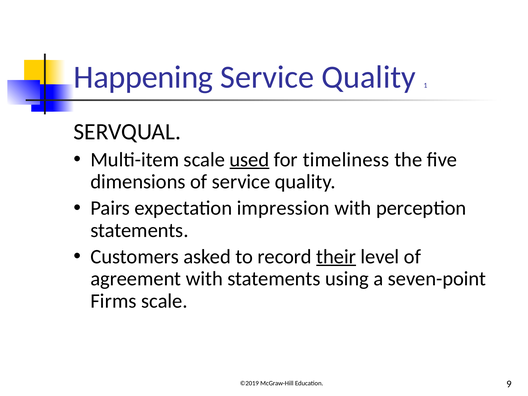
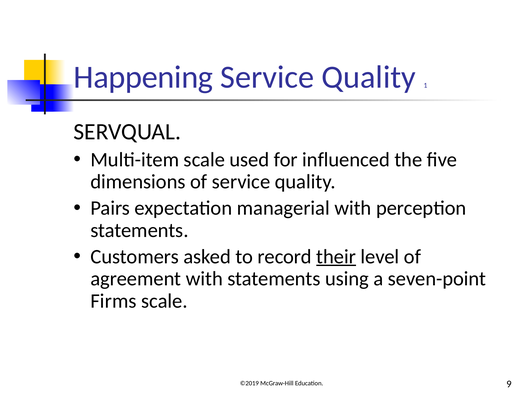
used underline: present -> none (249, 160)
timeliness: timeliness -> influenced (346, 160)
impression: impression -> managerial (283, 208)
